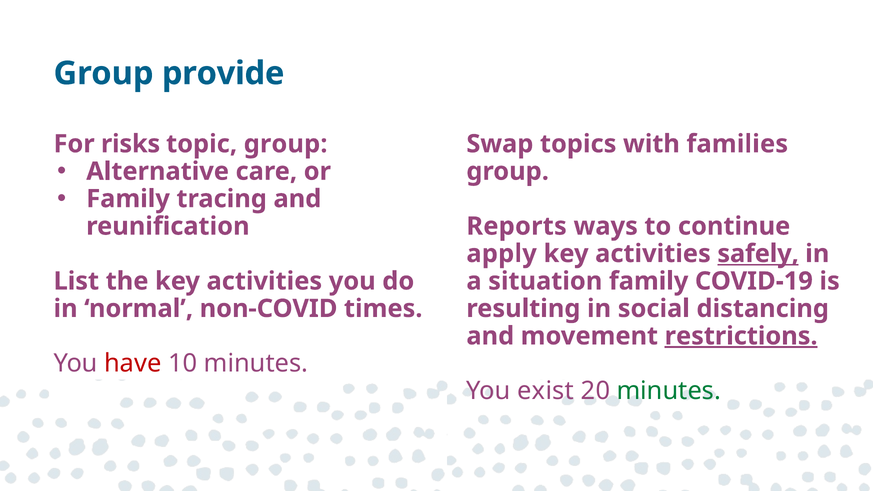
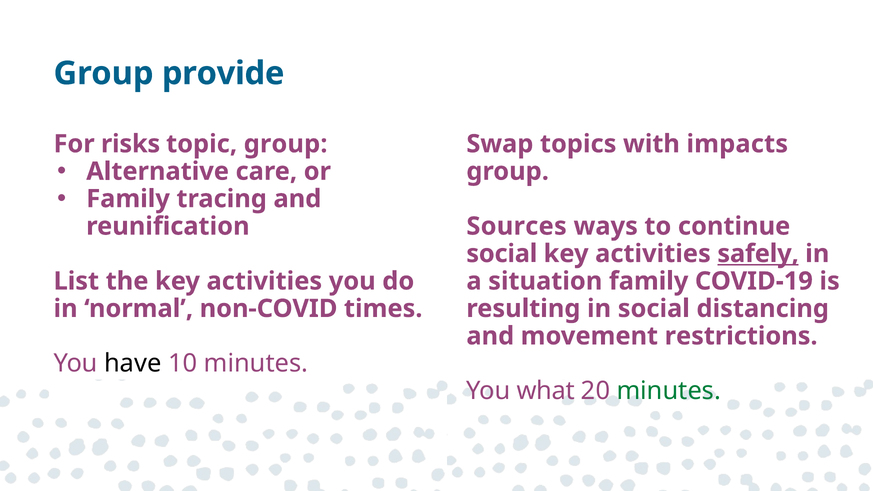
families: families -> impacts (737, 144)
Reports: Reports -> Sources (517, 226)
apply: apply -> social (502, 254)
restrictions underline: present -> none (741, 336)
have colour: red -> black (133, 364)
exist: exist -> what (546, 391)
